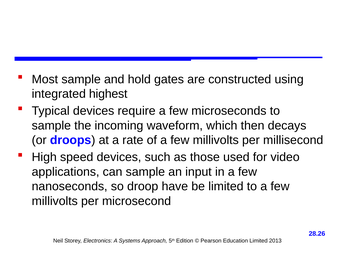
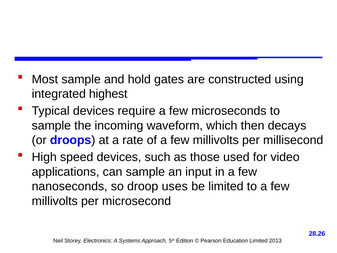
have: have -> uses (175, 186)
